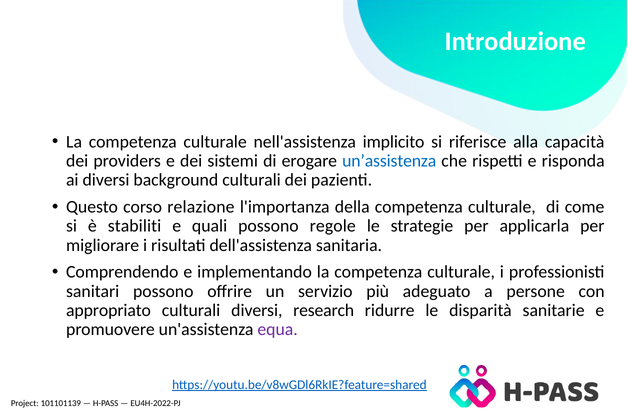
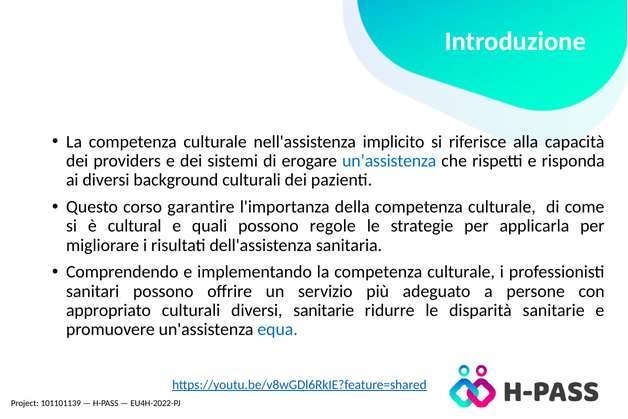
relazione: relazione -> garantire (201, 207)
stabiliti: stabiliti -> cultural (135, 226)
diversi research: research -> sanitarie (324, 310)
equa colour: purple -> blue (278, 329)
